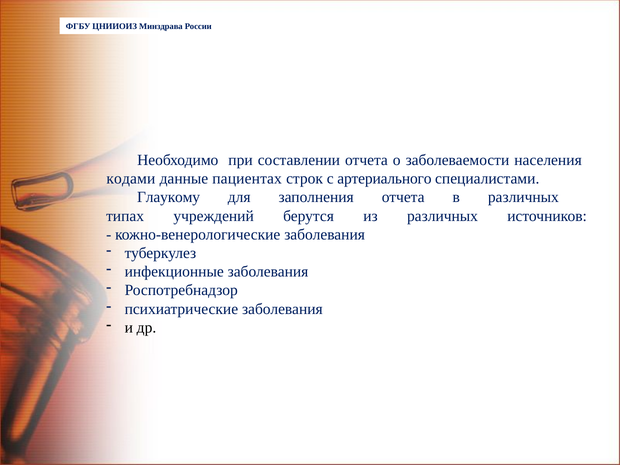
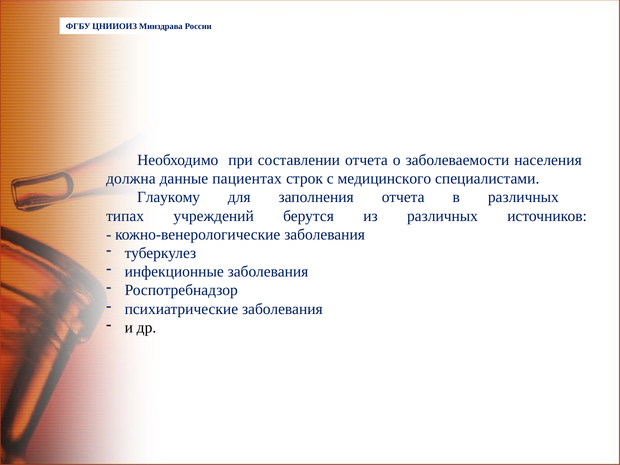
кодами: кодами -> должна (131, 179)
артериального: артериального -> медицинского (384, 179)
